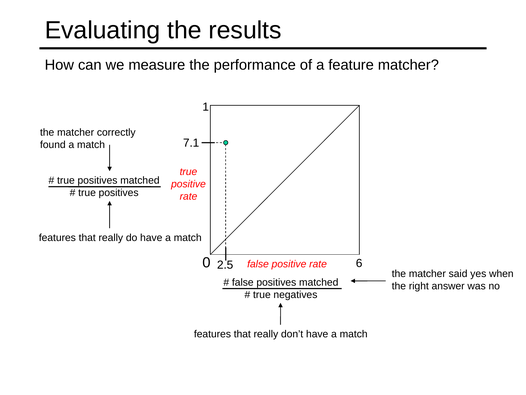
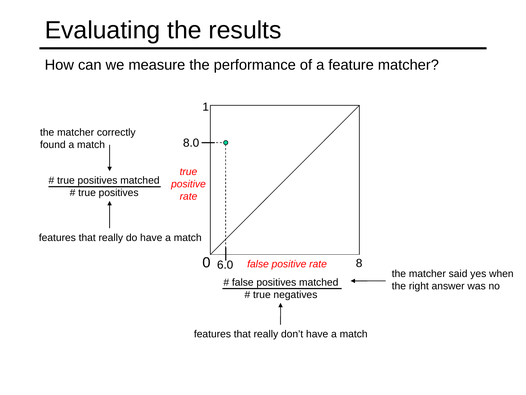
7.1: 7.1 -> 8.0 (191, 143)
6: 6 -> 8 (359, 263)
2.5: 2.5 -> 6.0 (225, 265)
